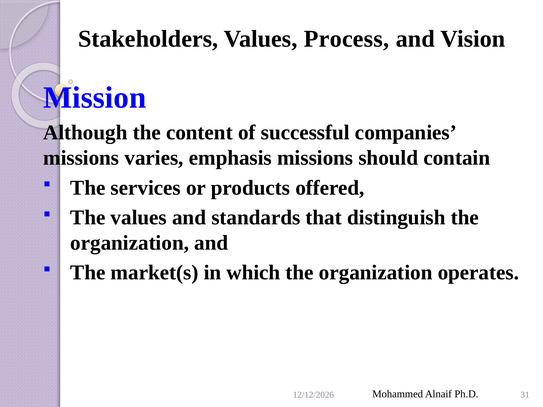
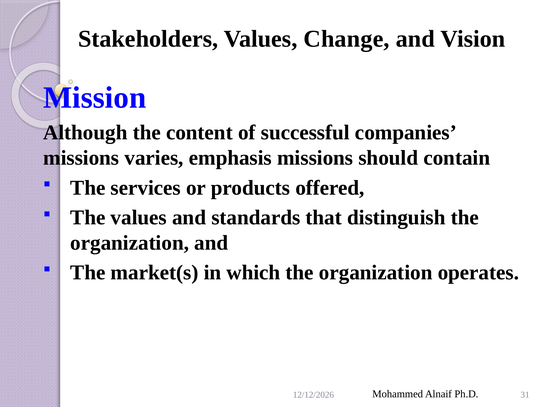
Process: Process -> Change (347, 39)
